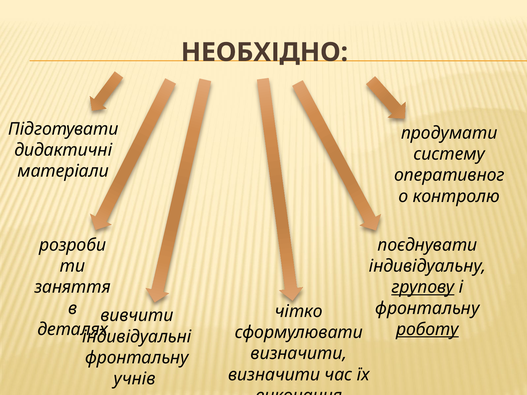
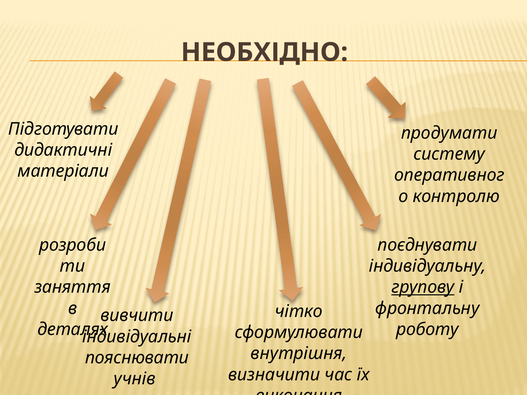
роботу underline: present -> none (428, 329)
визначити: визначити -> внутрішня (299, 354)
фронтальну: фронтальну -> пояснювати (137, 358)
